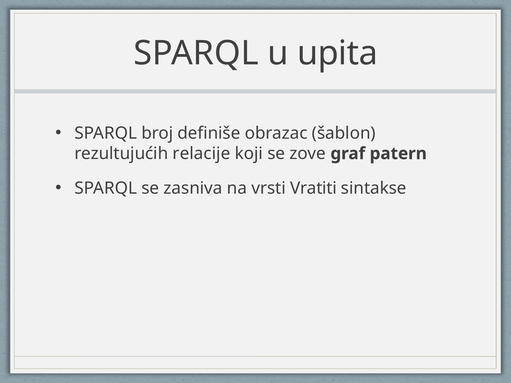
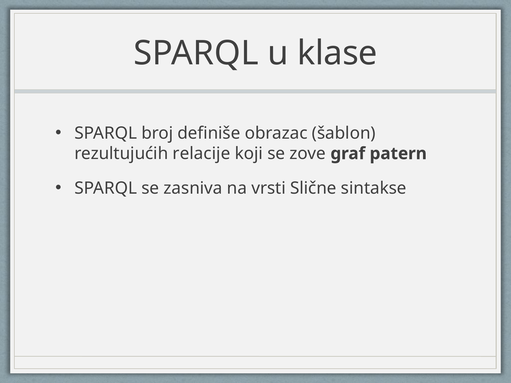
upita: upita -> klase (337, 53)
Vratiti: Vratiti -> Slične (313, 188)
